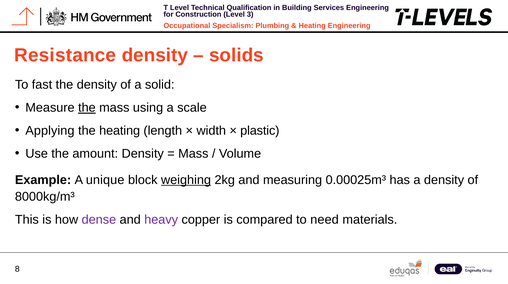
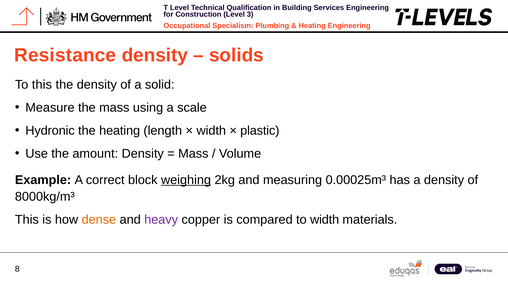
To fast: fast -> this (42, 85)
the underline: present -> none (87, 108)
Applying: Applying -> Hydronic (50, 131)
unique: unique -> correct (105, 180)
dense colour: purple -> orange (99, 220)
to need: need -> width (325, 220)
